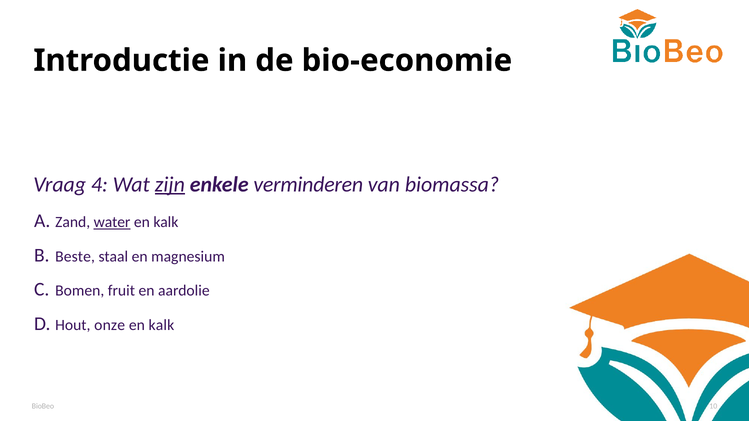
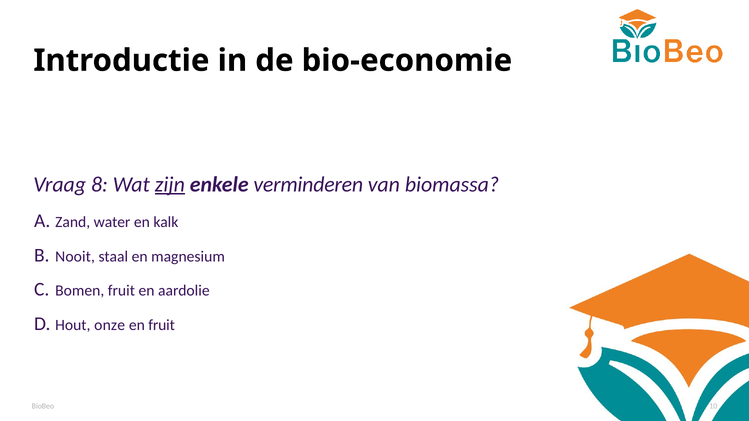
4: 4 -> 8 (99, 185)
water underline: present -> none (112, 222)
Beste: Beste -> Nooit (75, 257)
kalk: kalk -> fruit (162, 325)
